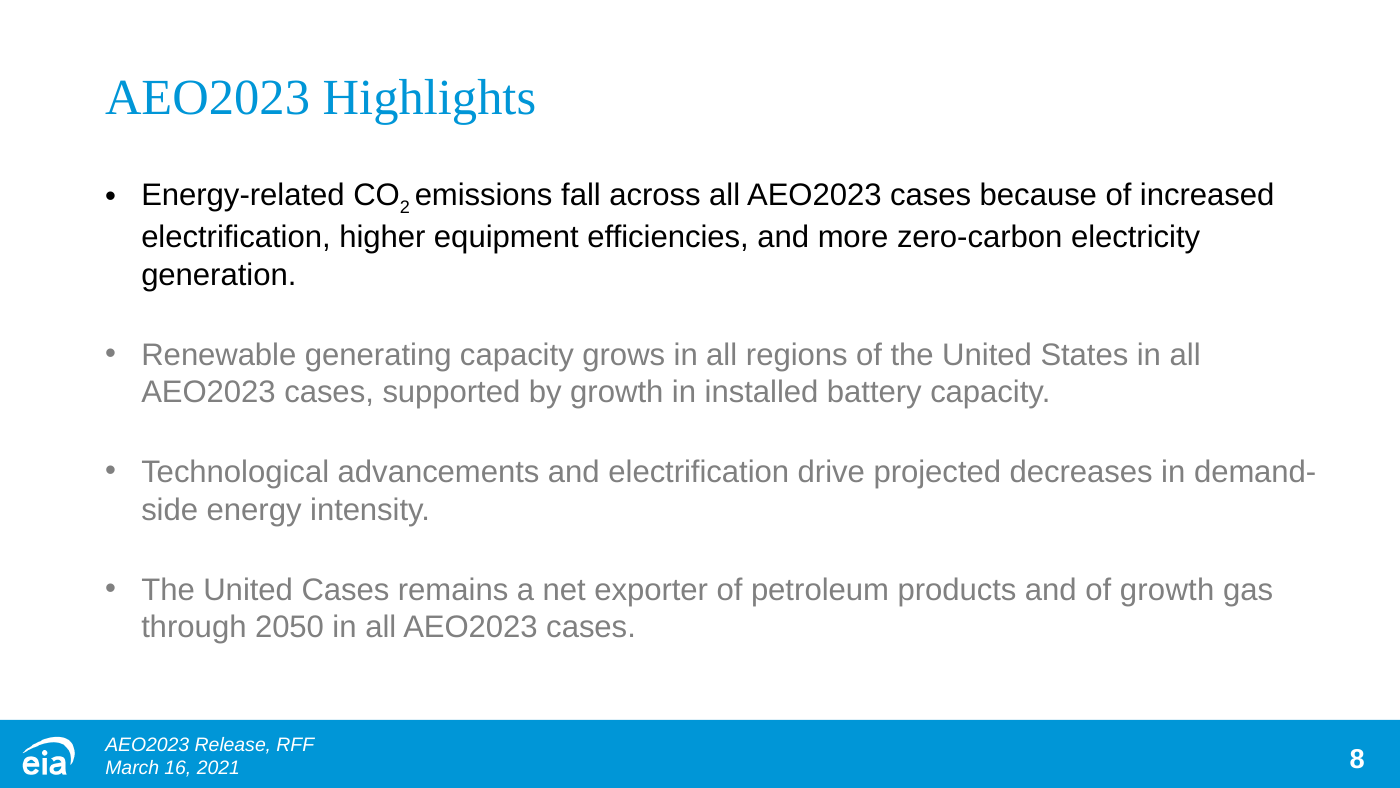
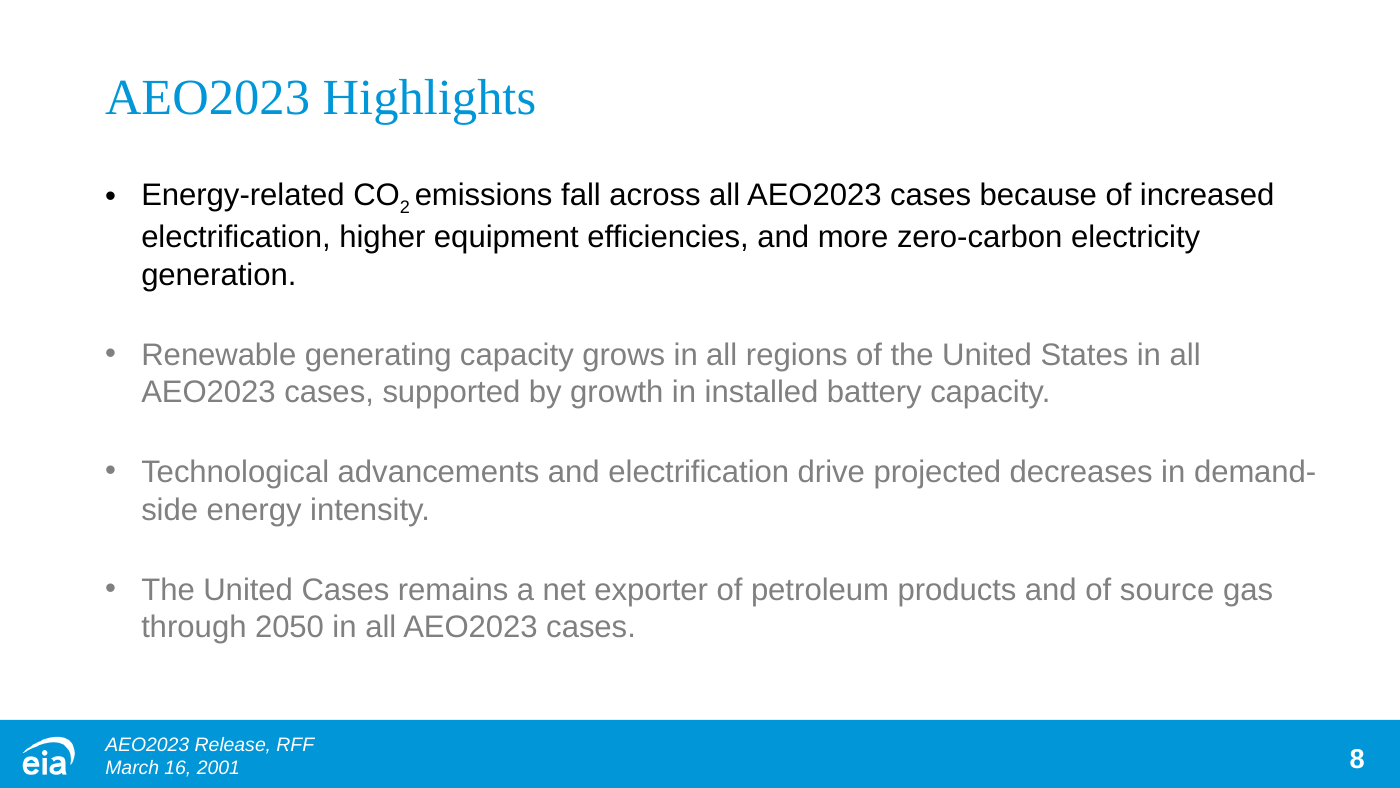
of growth: growth -> source (1167, 590)
2021: 2021 -> 2001 (218, 768)
